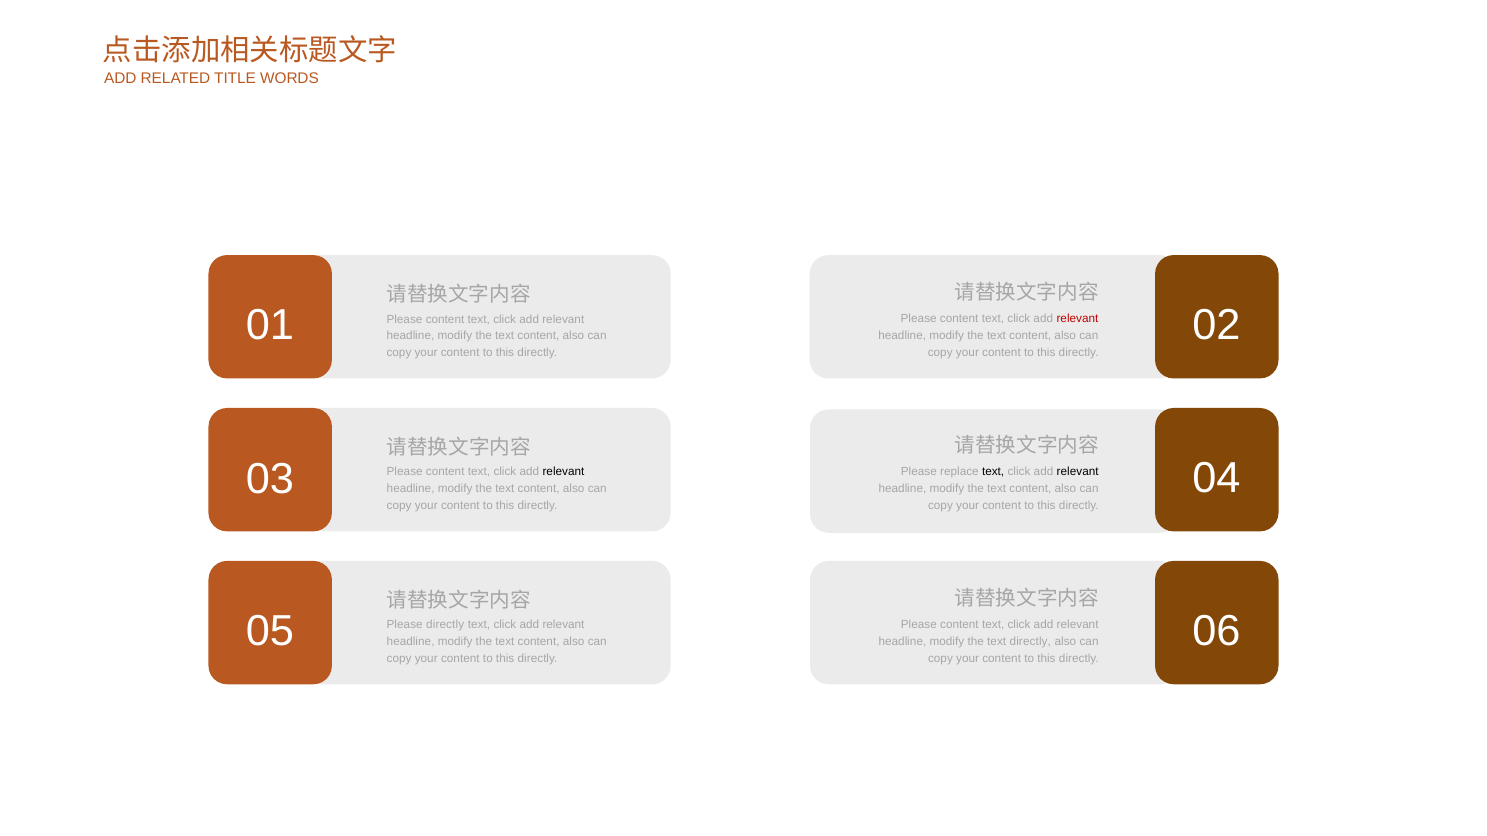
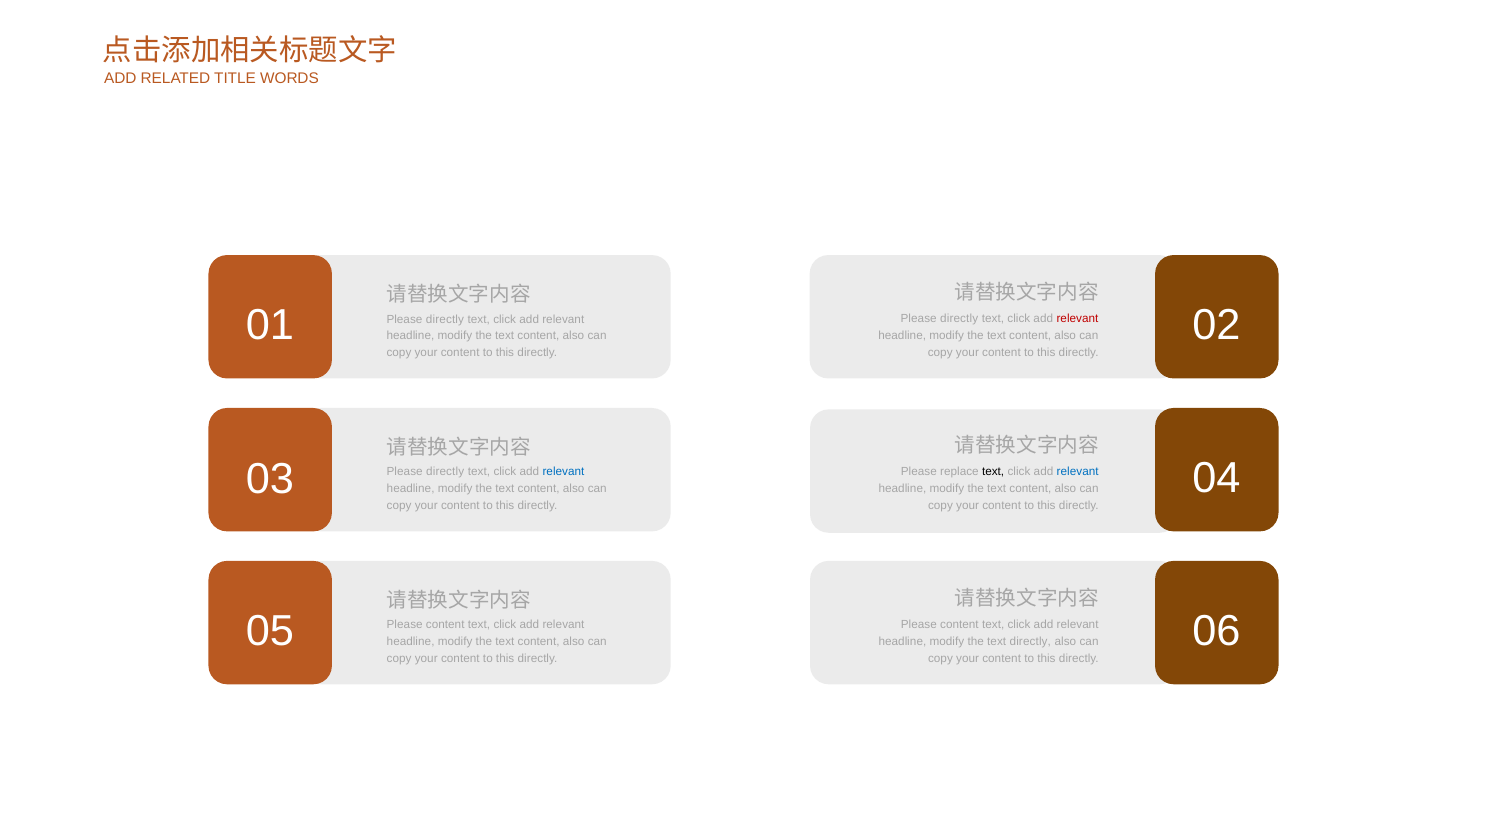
content: content -> directly (959, 319)
content: content -> directly (445, 319)
relevant colour: black -> blue (1078, 472)
content: content -> directly (445, 472)
relevant colour: black -> blue (564, 472)
directly: directly -> content (445, 625)
